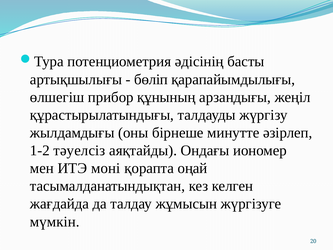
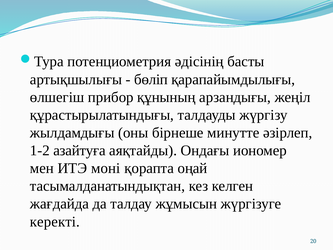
тәуелсіз: тәуелсіз -> азайтуға (79, 150)
мүмкін: мүмкін -> керекті (55, 221)
